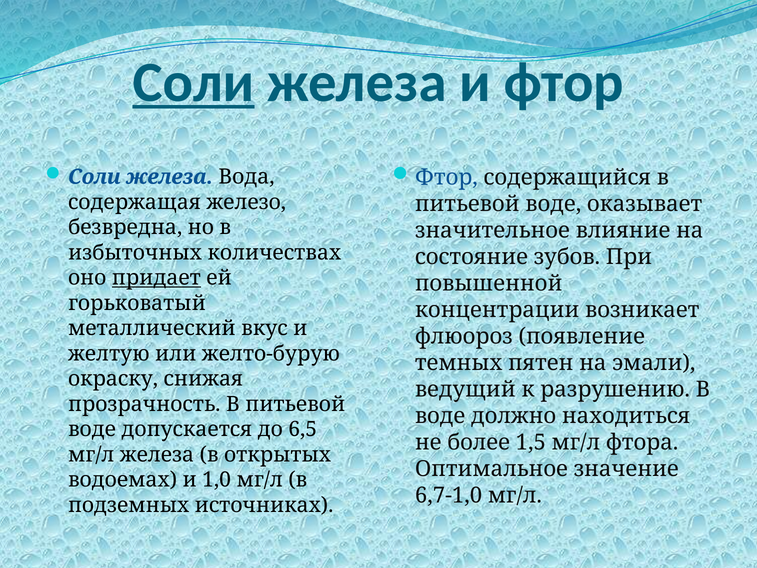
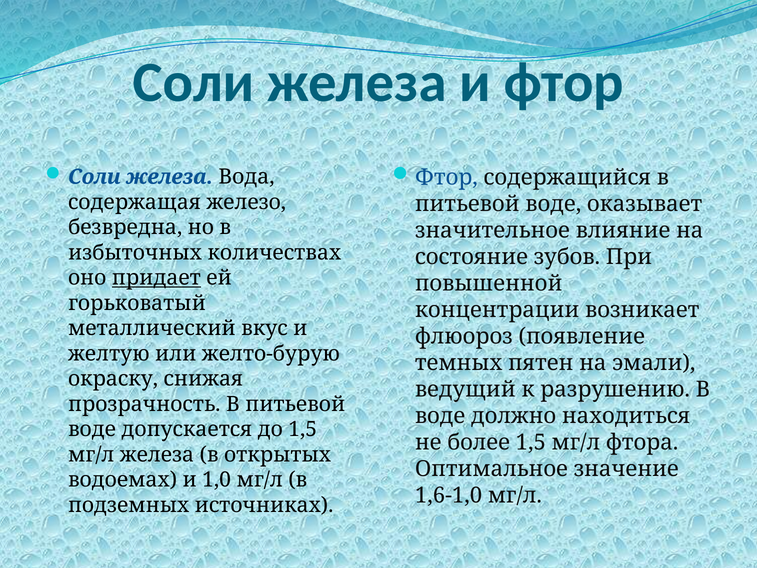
Соли underline: present -> none (194, 82)
до 6,5: 6,5 -> 1,5 (303, 429)
6,7-1,0: 6,7-1,0 -> 1,6-1,0 (449, 495)
